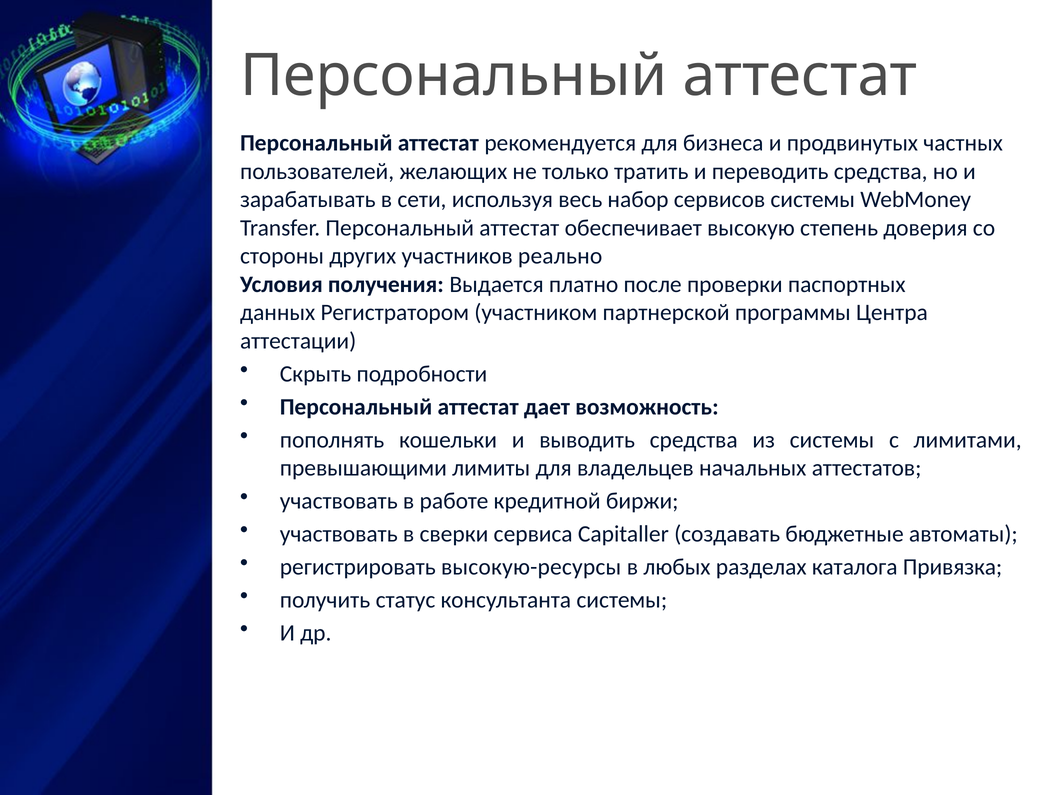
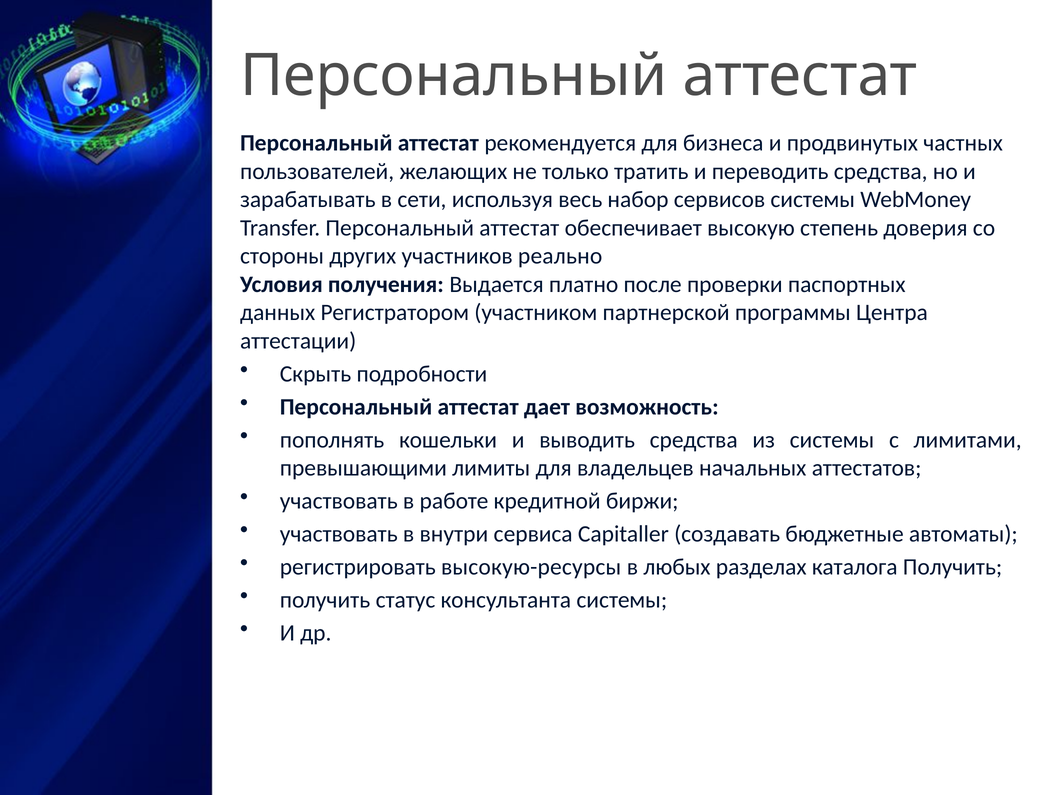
сверки: сверки -> внутри (454, 534)
каталога Привязка: Привязка -> Получить (953, 567)
